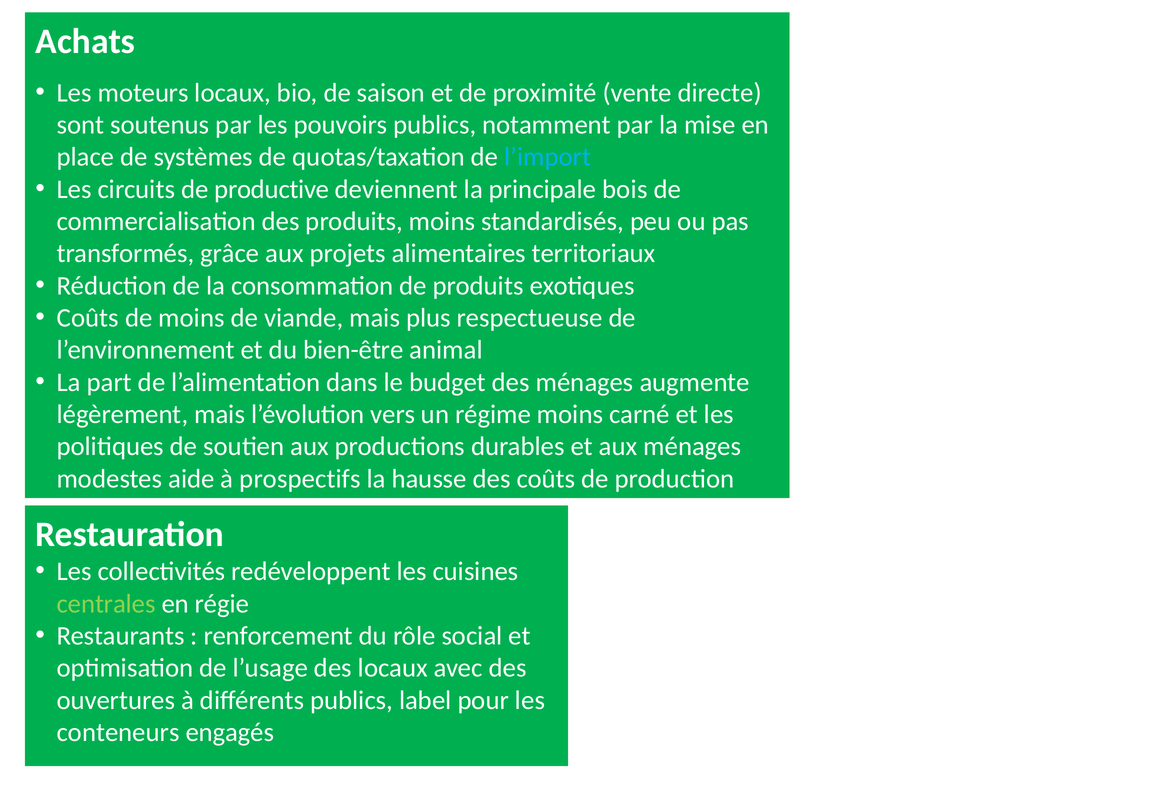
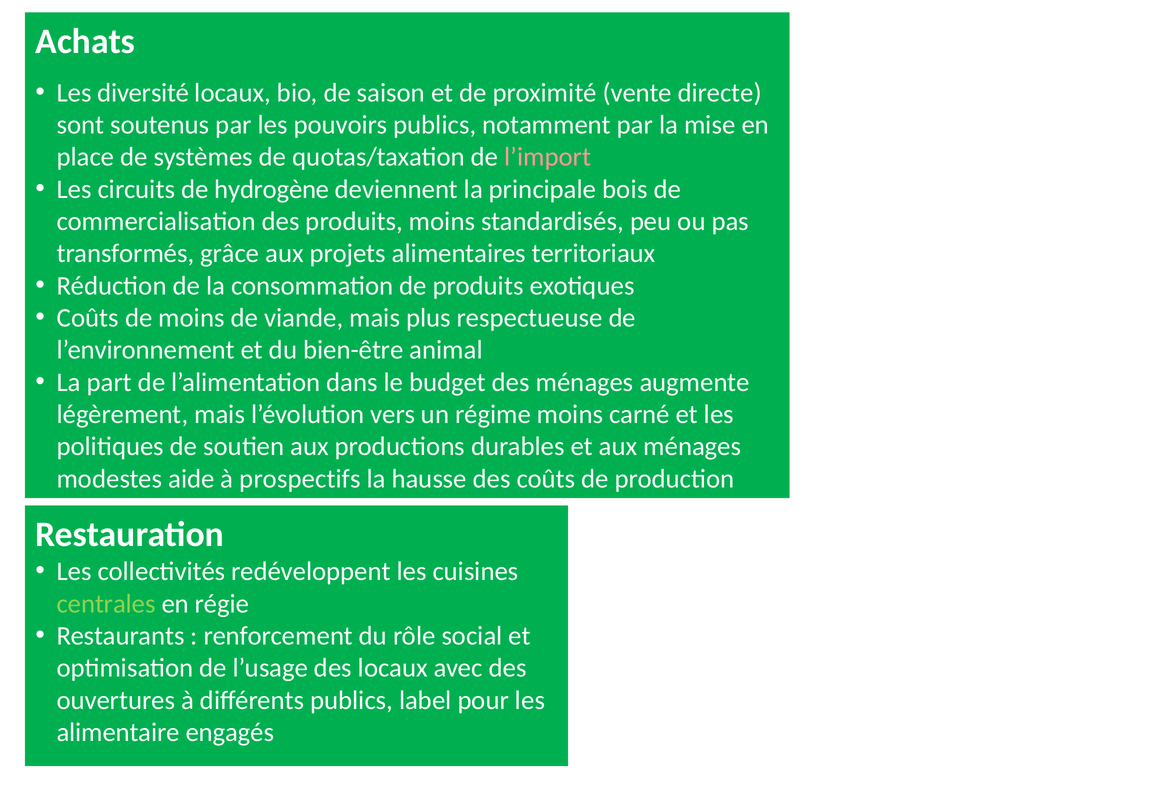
moteurs: moteurs -> diversité (143, 93)
l’import colour: light blue -> pink (548, 157)
productive: productive -> hydrogène (272, 189)
conteneurs: conteneurs -> alimentaire (118, 732)
